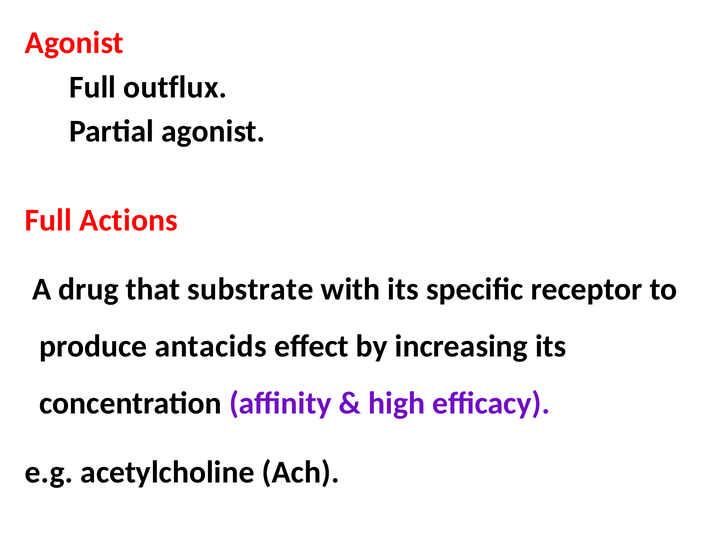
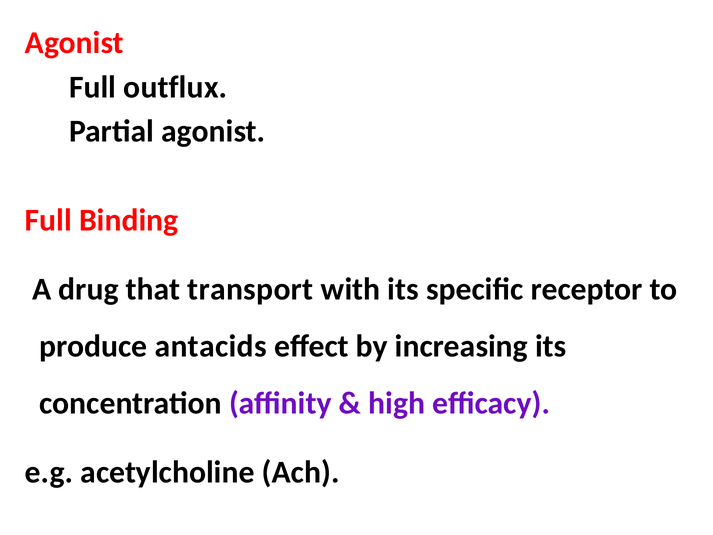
Actions: Actions -> Binding (129, 220)
substrate: substrate -> transport (250, 289)
